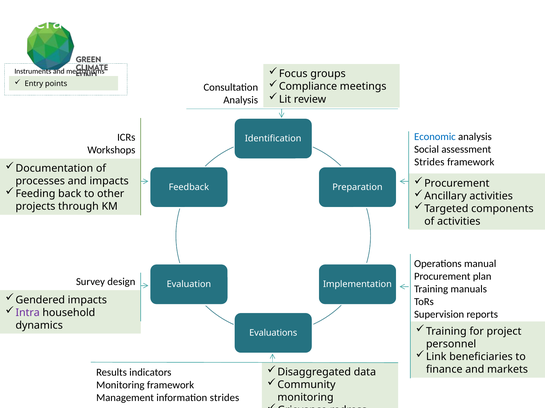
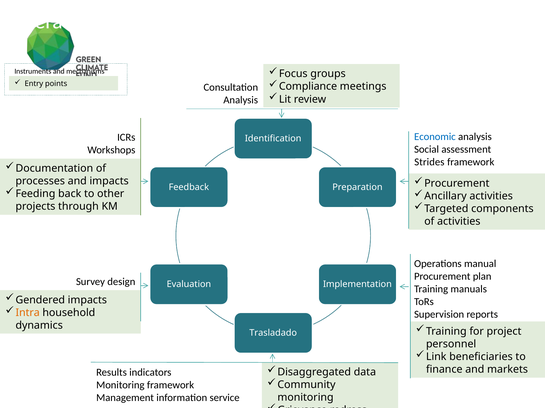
Intra colour: purple -> orange (28, 313)
Evaluations: Evaluations -> Trasladado (273, 333)
information strides: strides -> service (225, 399)
